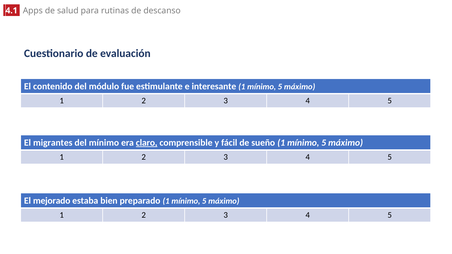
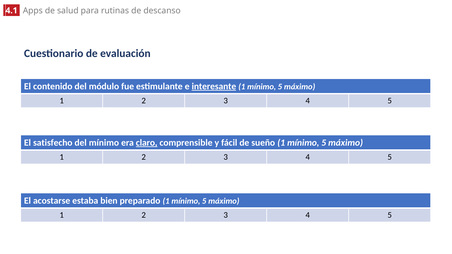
interesante underline: none -> present (214, 86)
migrantes: migrantes -> satisfecho (53, 143)
mejorado: mejorado -> acostarse (52, 201)
